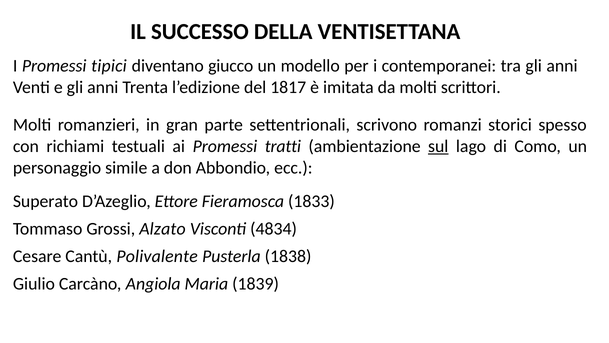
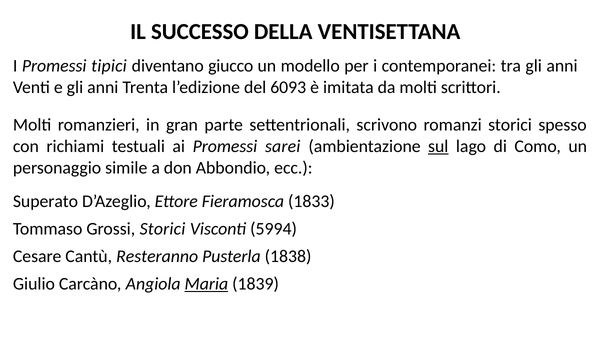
1817: 1817 -> 6093 (288, 87)
tratti: tratti -> sarei (283, 146)
Grossi Alzato: Alzato -> Storici (163, 228)
4834: 4834 -> 5994 (274, 228)
Polivalente: Polivalente -> Resteranno (157, 256)
Maria underline: none -> present (206, 283)
